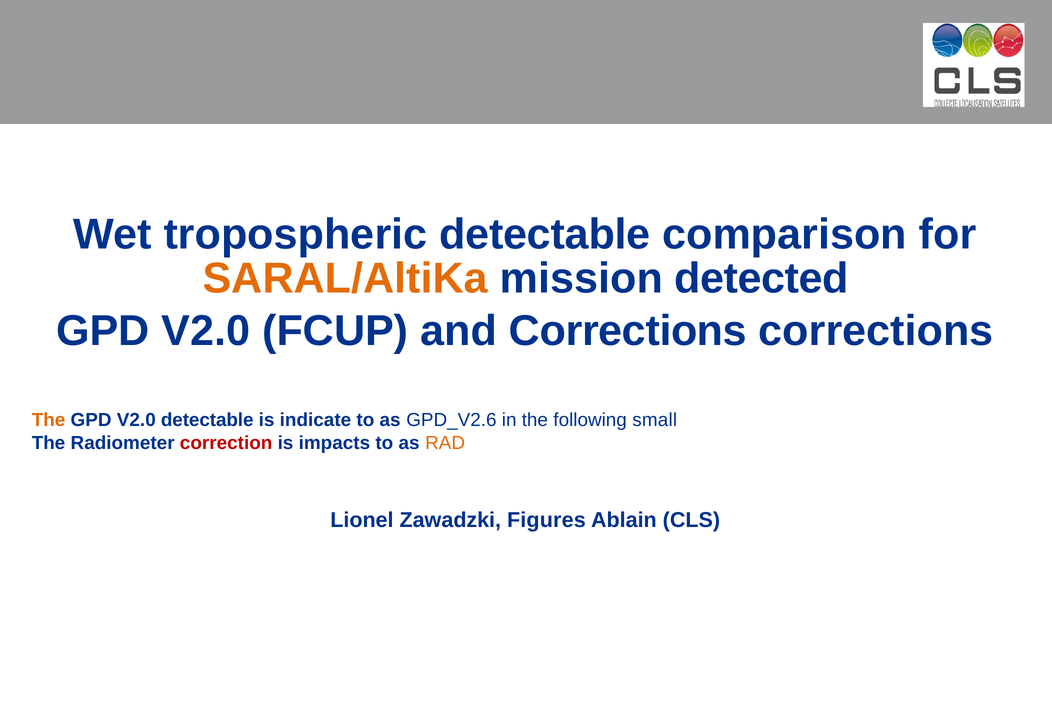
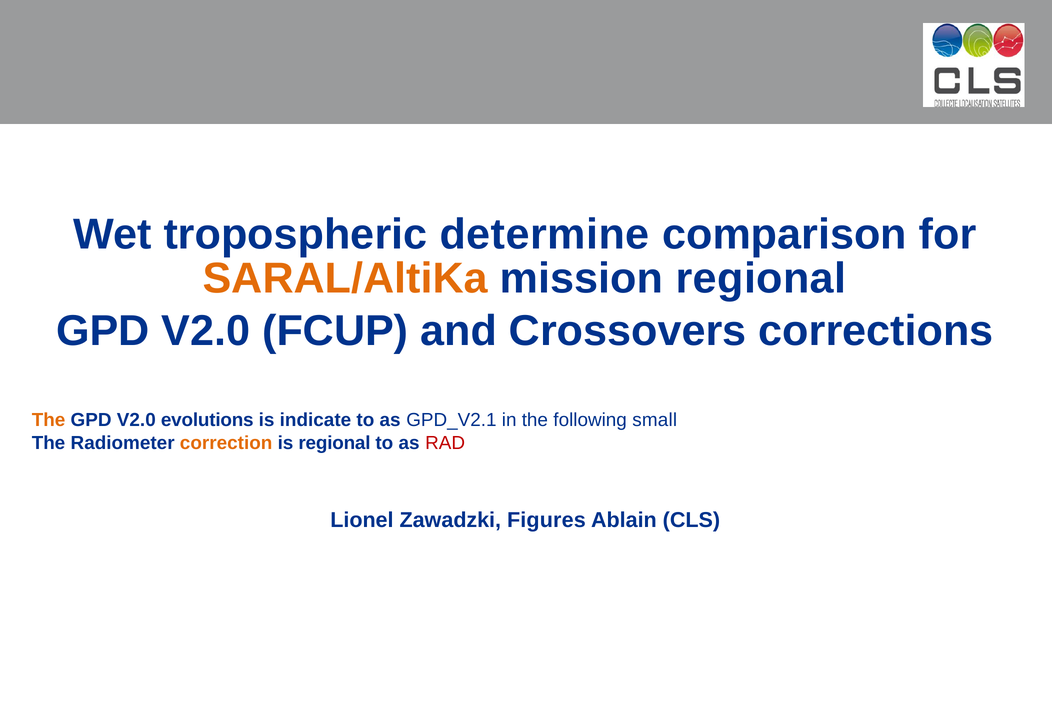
tropospheric detectable: detectable -> determine (544, 235)
mission detected: detected -> regional (761, 279)
and Corrections: Corrections -> Crossovers (628, 331)
V2.0 detectable: detectable -> evolutions (207, 420)
GPD_V2.6: GPD_V2.6 -> GPD_V2.1 (451, 420)
correction colour: red -> orange (226, 443)
is impacts: impacts -> regional (334, 443)
RAD colour: orange -> red (445, 443)
